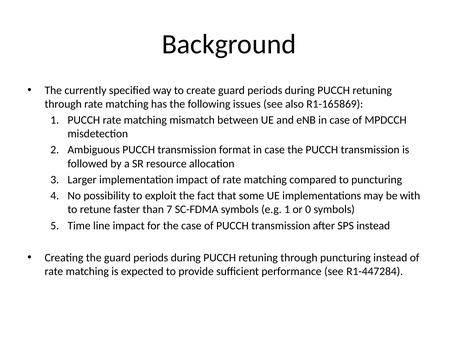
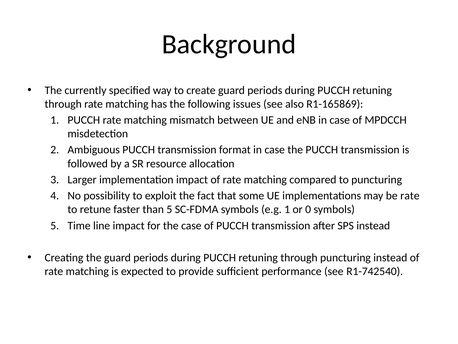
be with: with -> rate (410, 195)
than 7: 7 -> 5 (169, 209)
R1-447284: R1-447284 -> R1-742540 (375, 271)
